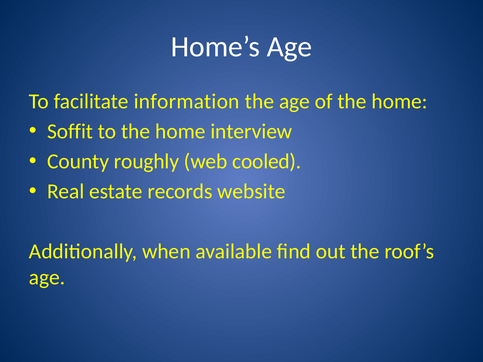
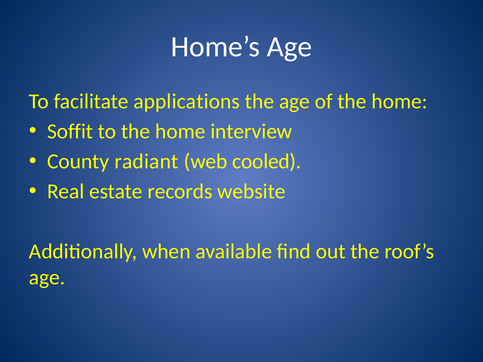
information: information -> applications (187, 101)
roughly: roughly -> radiant (146, 162)
